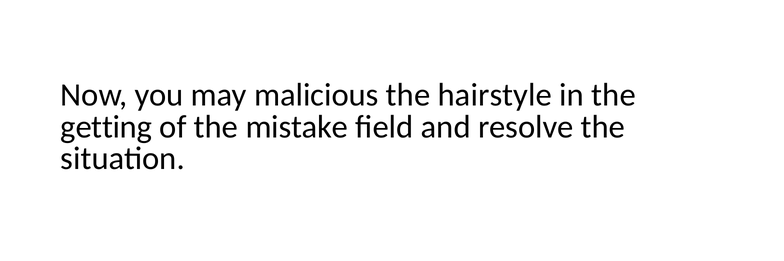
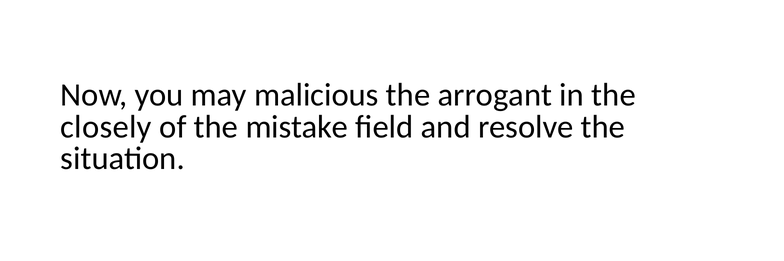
hairstyle: hairstyle -> arrogant (495, 95)
getting: getting -> closely (106, 127)
